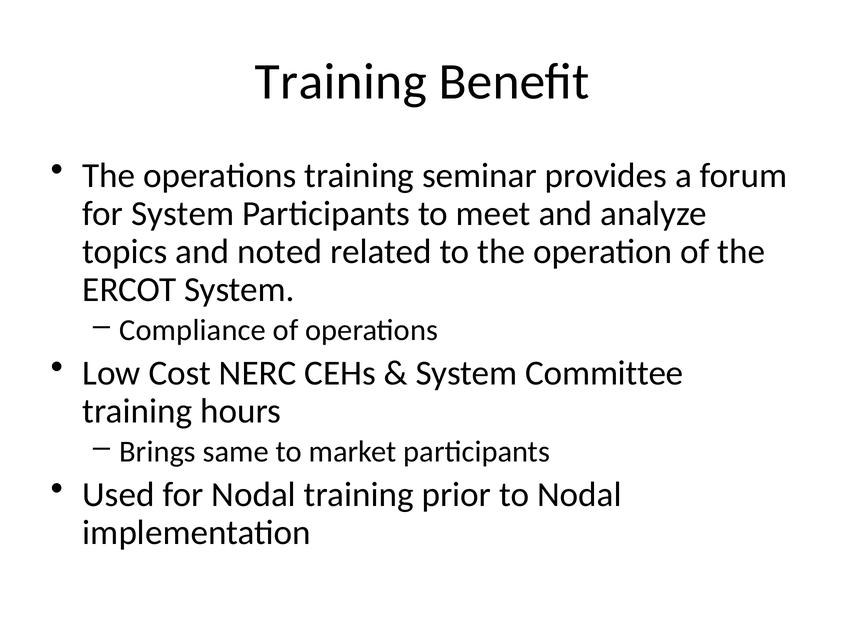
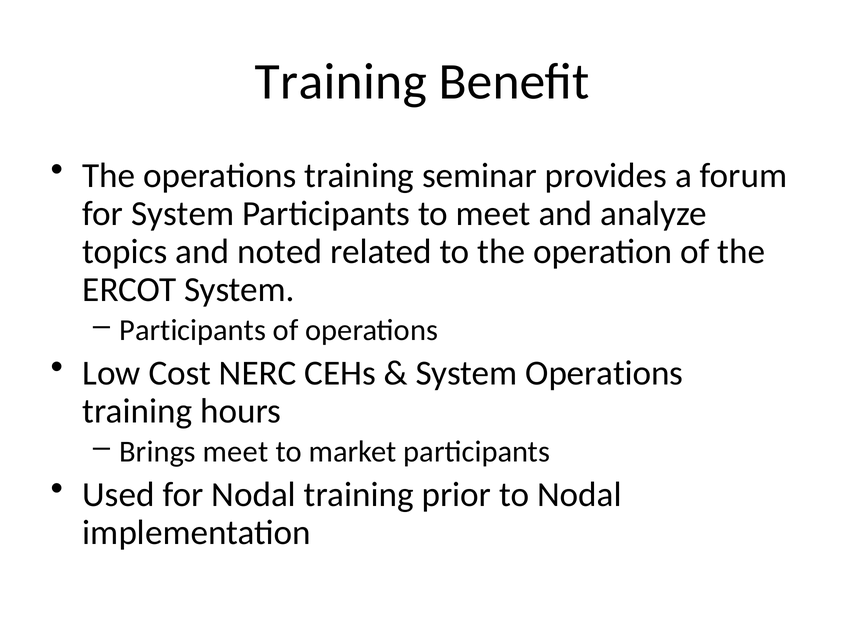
Compliance: Compliance -> Participants (193, 331)
System Committee: Committee -> Operations (604, 373)
Brings same: same -> meet (236, 452)
